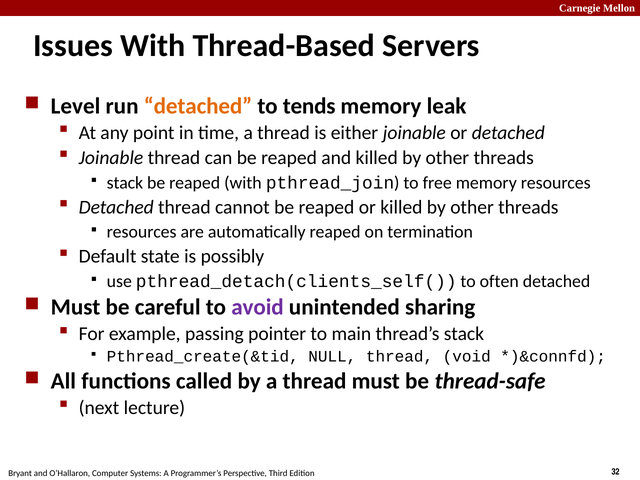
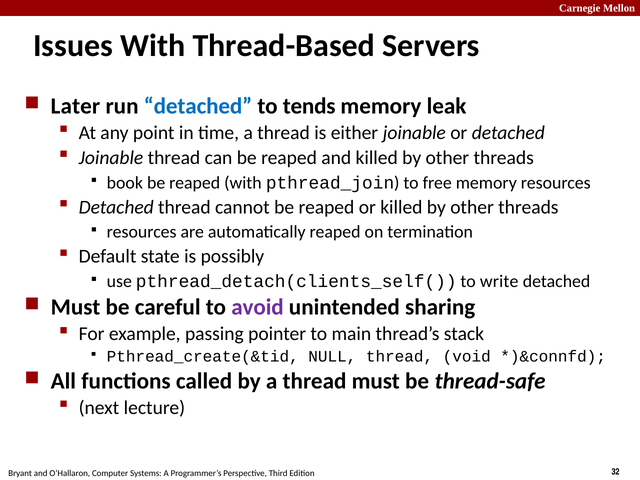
Level: Level -> Later (75, 106)
detached colour: orange -> blue (198, 106)
stack: stack -> book (125, 183)
often: often -> write (499, 281)
